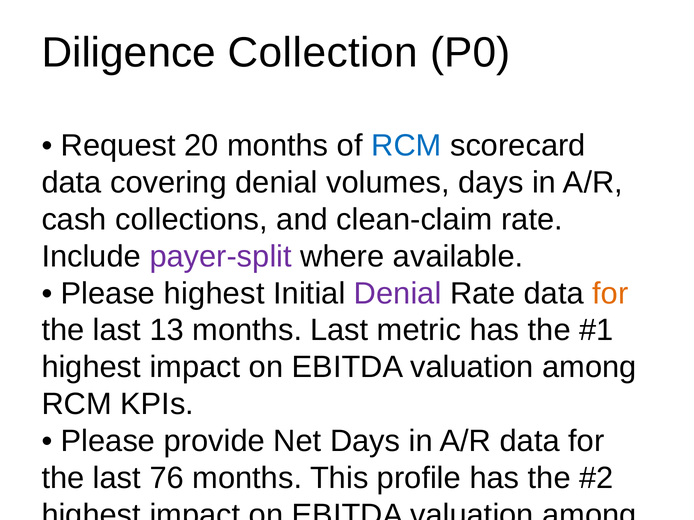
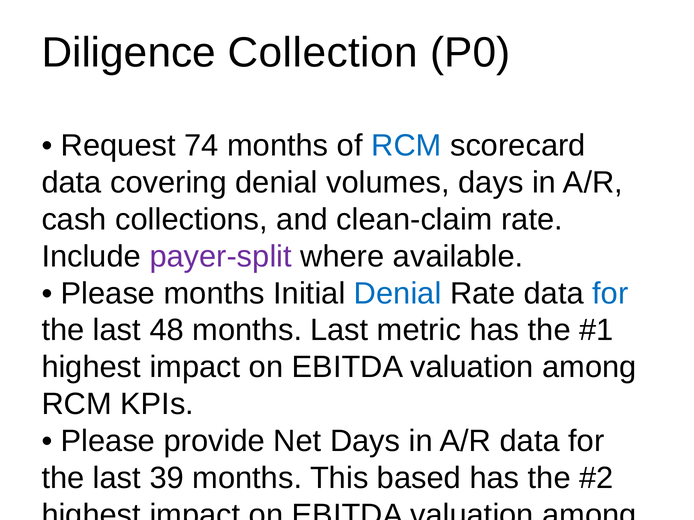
20: 20 -> 74 (201, 146)
Please highest: highest -> months (214, 294)
Denial colour: purple -> blue (398, 294)
for colour: orange -> blue (610, 294)
13: 13 -> 48 (167, 331)
76: 76 -> 39 (167, 479)
profile: profile -> based (419, 479)
